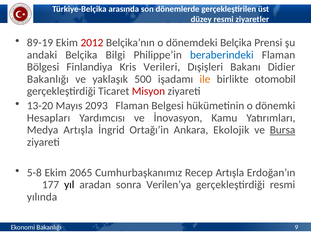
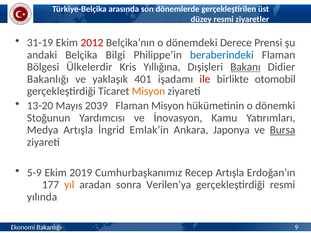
89-19: 89-19 -> 31-19 (40, 43)
dönemdeki Belçika: Belçika -> Derece (236, 43)
Finlandiya: Finlandiya -> Ülkelerdir (89, 67)
Verileri: Verileri -> Yıllığına (162, 67)
Bakanı underline: none -> present (245, 67)
500: 500 -> 401 (143, 79)
ile colour: orange -> red (205, 79)
Misyon colour: red -> orange (148, 91)
2093: 2093 -> 2039 (96, 106)
Flaman Belgesi: Belgesi -> Misyon (168, 106)
Hesapları: Hesapları -> Stoğunun (49, 118)
Ortağı’in: Ortağı’in -> Emlak’in (149, 130)
Ekolojik: Ekolojik -> Japonya (231, 130)
5-8: 5-8 -> 5-9 (34, 173)
2065: 2065 -> 2019 (81, 173)
yıl colour: black -> orange (69, 185)
